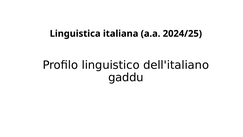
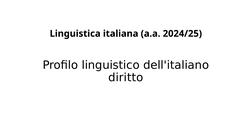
gaddu: gaddu -> diritto (126, 77)
